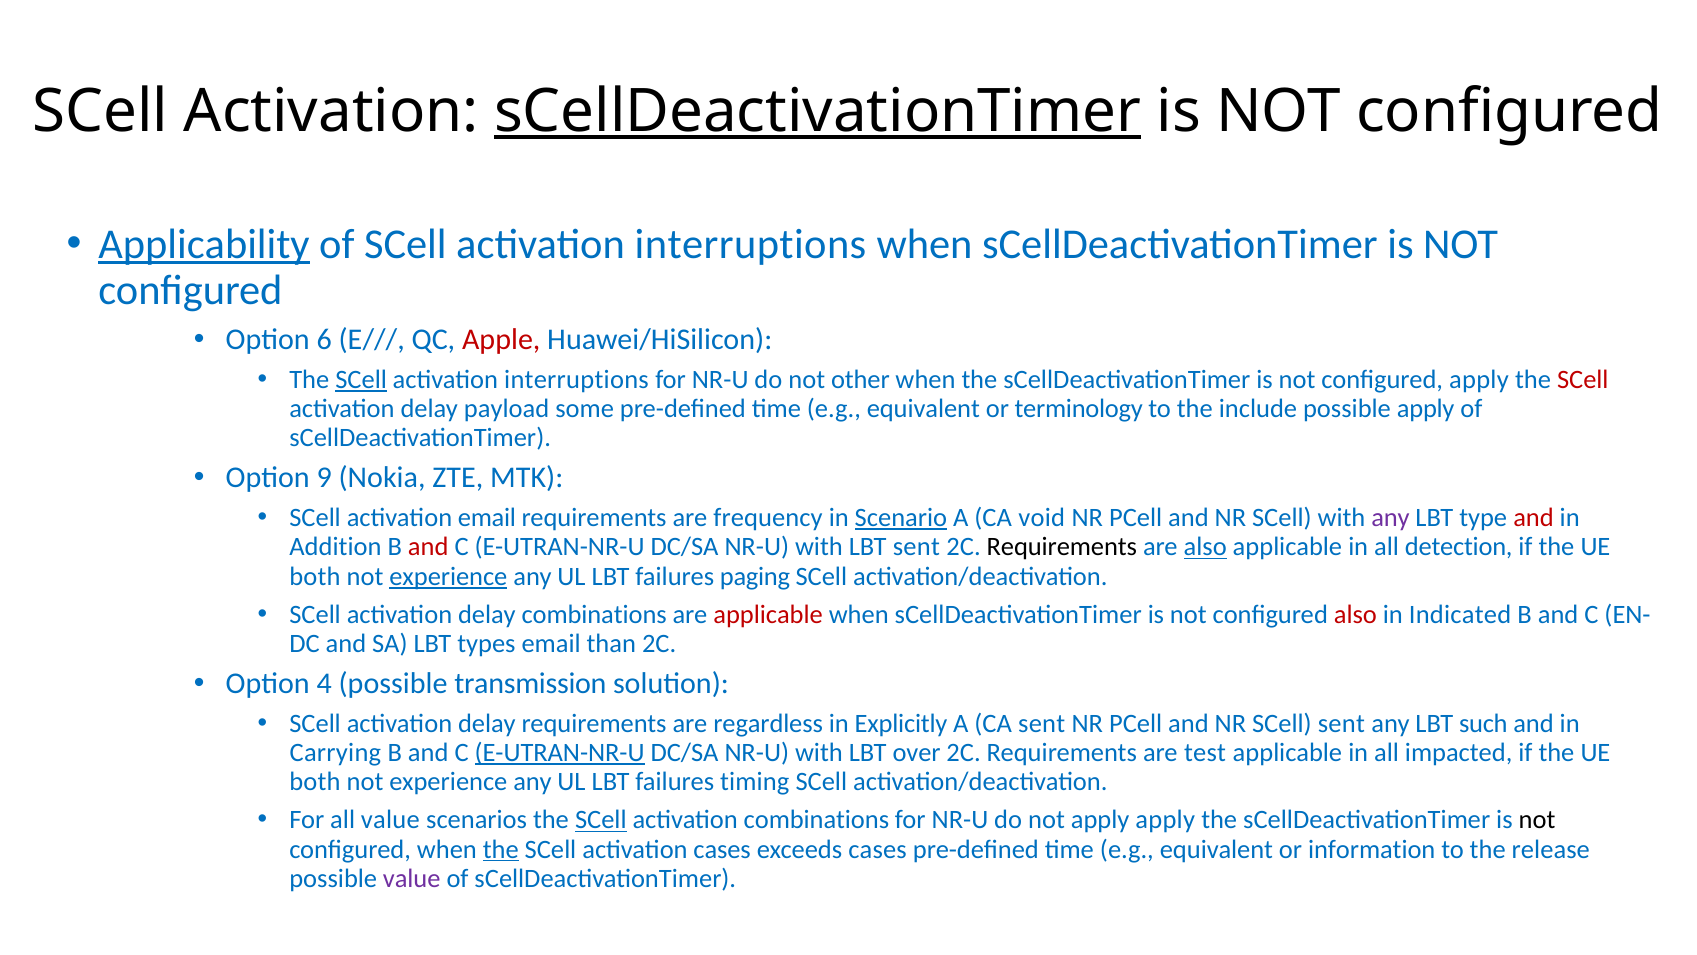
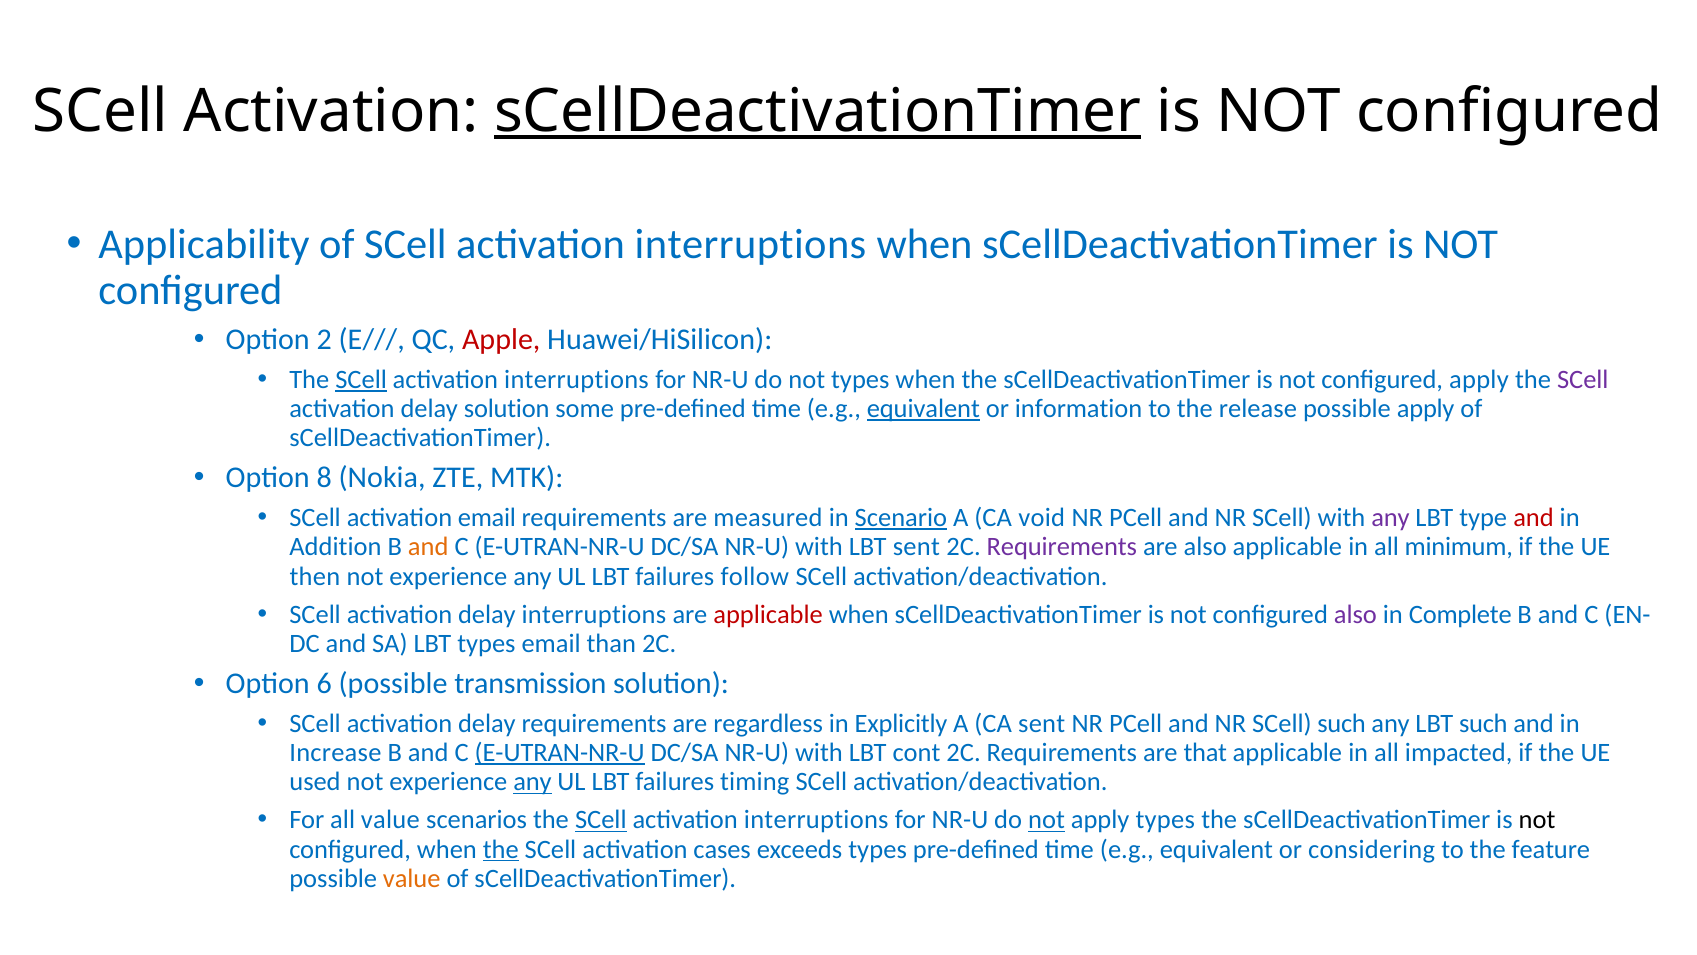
Applicability underline: present -> none (204, 244)
6: 6 -> 2 (324, 339)
not other: other -> types (860, 379)
SCell colour: red -> purple (1583, 379)
delay payload: payload -> solution (507, 409)
equivalent underline: none -> present (923, 409)
terminology: terminology -> information (1079, 409)
include: include -> release (1258, 409)
9: 9 -> 8 (324, 478)
frequency: frequency -> measured (768, 518)
and colour: red -> orange (428, 547)
Requirements colour: black -> purple (1062, 547)
also underline: present -> none (1205, 547)
detection: detection -> minimum (1459, 547)
both: both -> then (315, 576)
experience underline: present -> none (448, 576)
paging: paging -> follow (755, 576)
delay combinations: combinations -> interruptions (594, 614)
also colour: red -> purple (1355, 614)
Indicated: Indicated -> Complete (1460, 614)
4: 4 -> 6 (324, 683)
SCell sent: sent -> such (1342, 723)
Carrying: Carrying -> Increase (335, 752)
over: over -> cont (917, 752)
test: test -> that (1205, 752)
both: both -> used (315, 782)
any underline: none -> present (533, 782)
combinations: combinations -> interruptions (816, 820)
not underline: none -> present (1046, 820)
apply apply: apply -> types (1165, 820)
exceeds cases: cases -> types (878, 849)
information: information -> considering (1372, 849)
release: release -> feature (1551, 849)
value colour: purple -> orange (412, 878)
